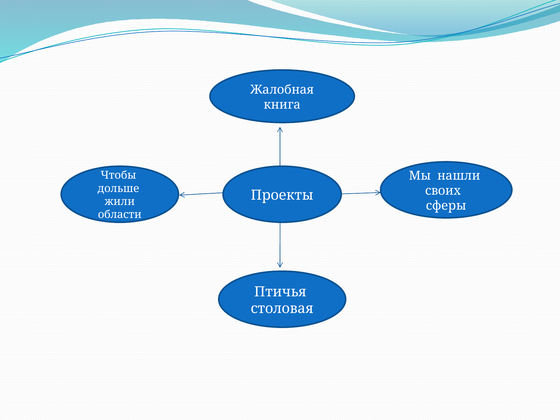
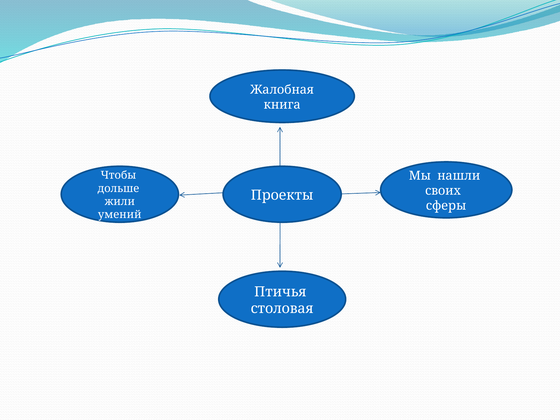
области: области -> умений (120, 215)
